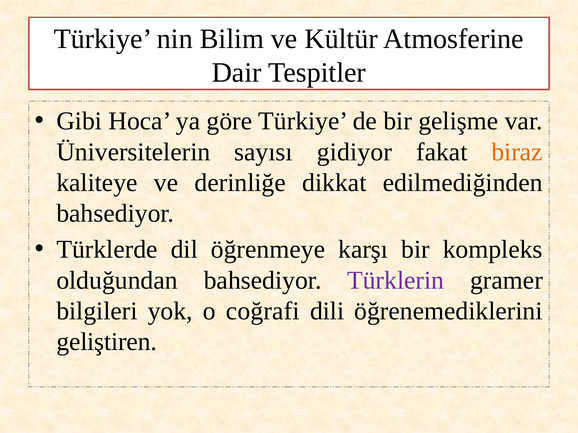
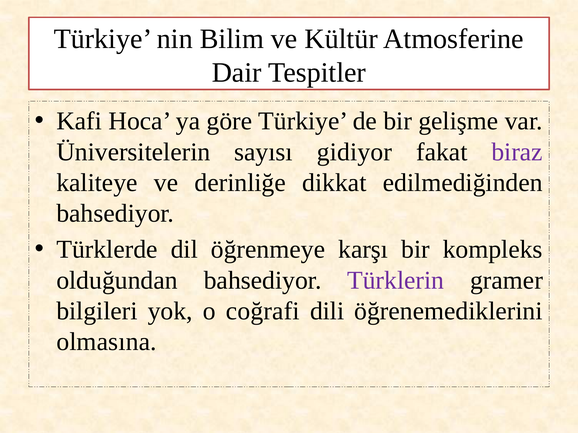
Gibi: Gibi -> Kafi (79, 121)
biraz colour: orange -> purple (517, 152)
geliştiren: geliştiren -> olmasına (107, 342)
